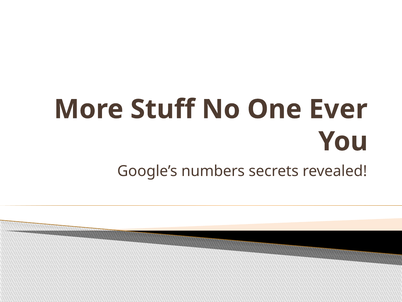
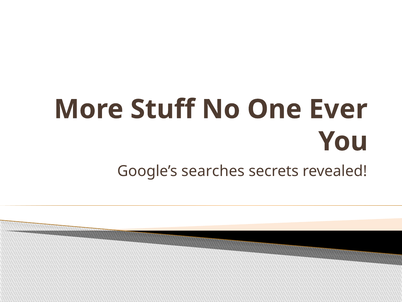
numbers: numbers -> searches (213, 171)
